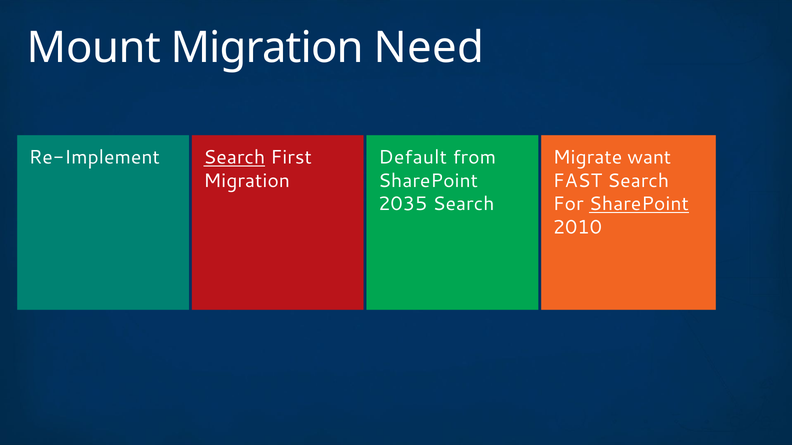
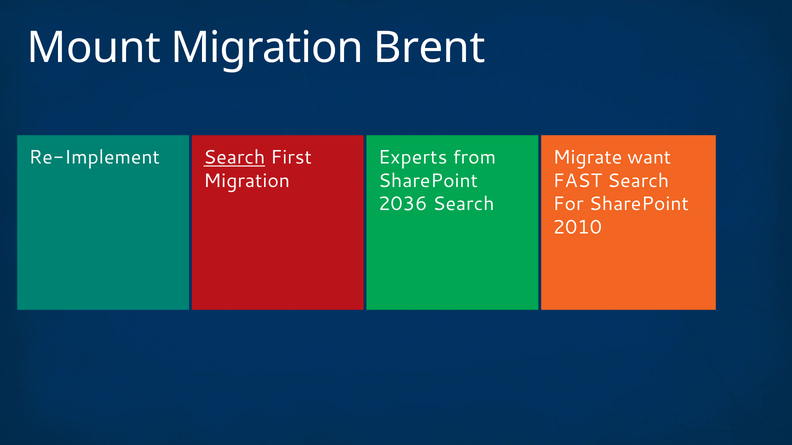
Need: Need -> Brent (429, 48)
Default: Default -> Experts (413, 158)
2035: 2035 -> 2036 (403, 204)
SharePoint underline: present -> none (639, 204)
